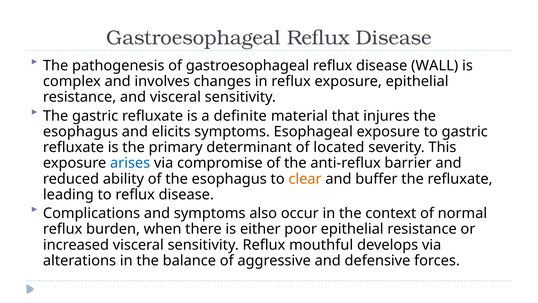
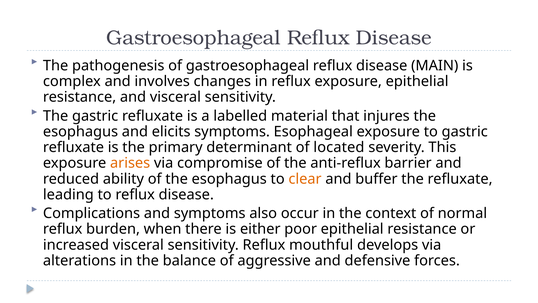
WALL: WALL -> MAIN (435, 66)
definite: definite -> labelled (240, 116)
arises colour: blue -> orange (130, 163)
